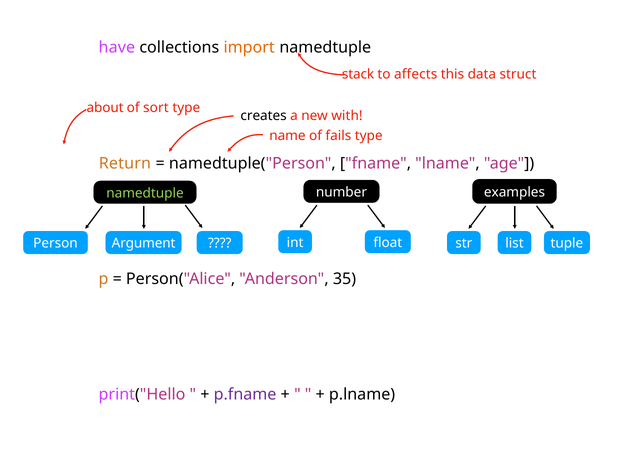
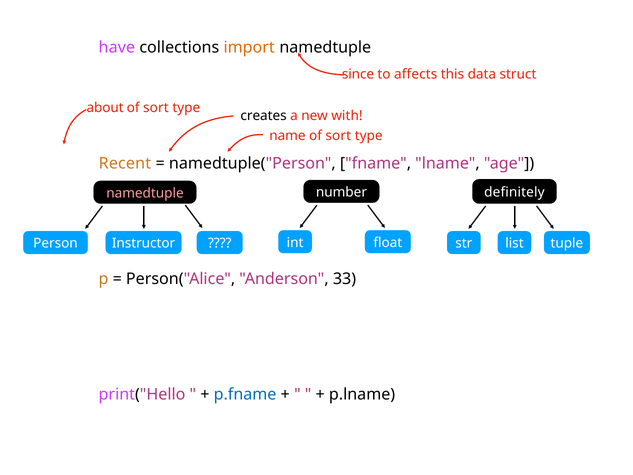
stack: stack -> since (358, 74)
name of fails: fails -> sort (338, 136)
Return: Return -> Recent (125, 163)
examples: examples -> definitely (514, 192)
namedtuple colour: light green -> pink (145, 193)
Argument: Argument -> Instructor (144, 243)
35: 35 -> 33 (344, 279)
p.fname colour: purple -> blue (245, 394)
